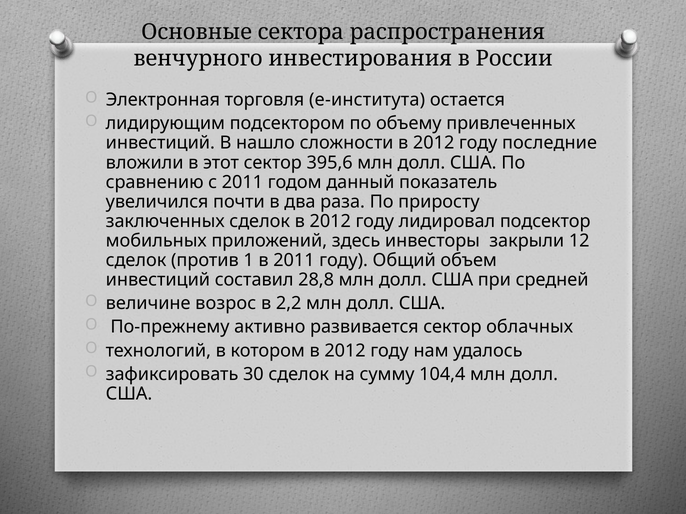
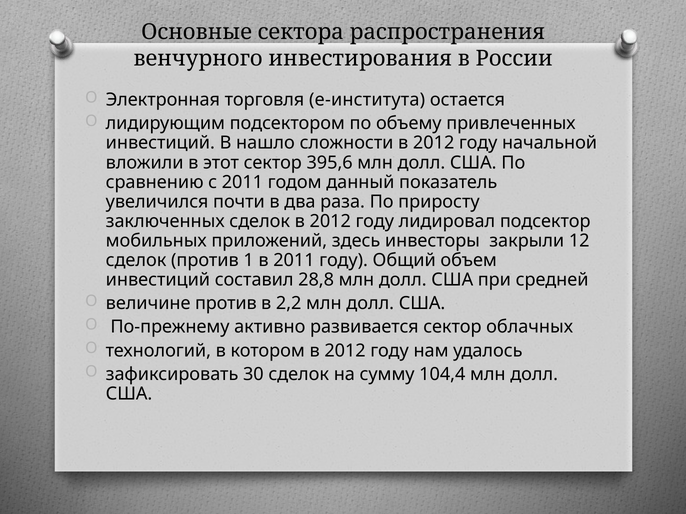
последние: последние -> начальной (550, 143)
величине возрос: возрос -> против (226, 304)
